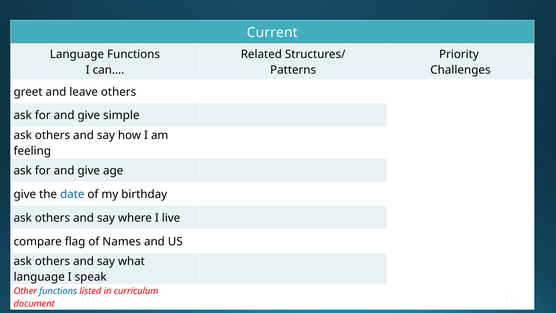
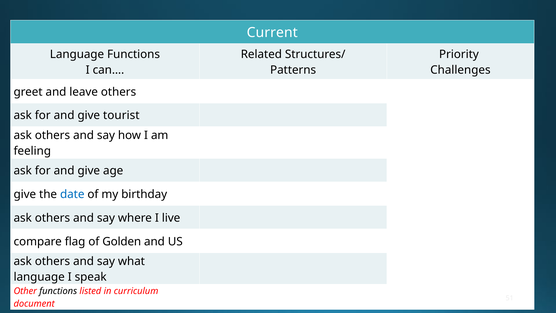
simple: simple -> tourist (121, 115)
Names: Names -> Golden (122, 241)
functions colour: blue -> black (58, 291)
